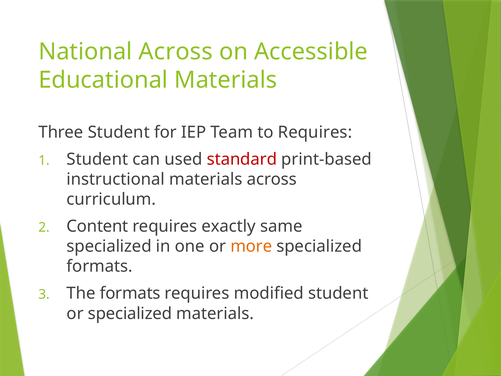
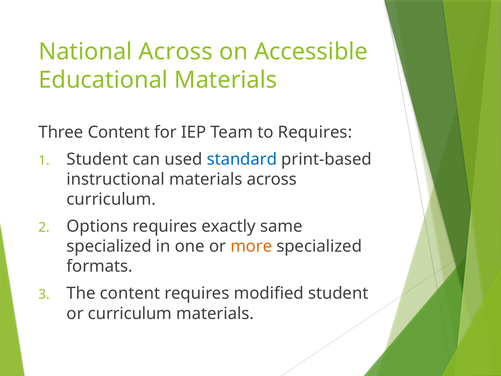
Three Student: Student -> Content (119, 132)
standard colour: red -> blue (242, 159)
Content: Content -> Options (97, 226)
The formats: formats -> content (130, 293)
or specialized: specialized -> curriculum (130, 313)
